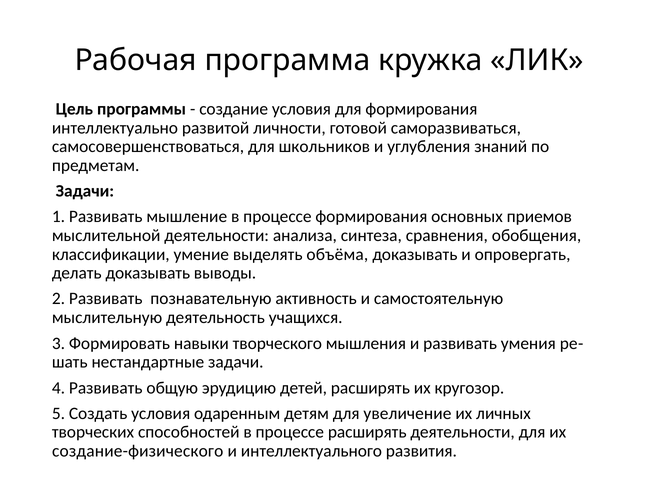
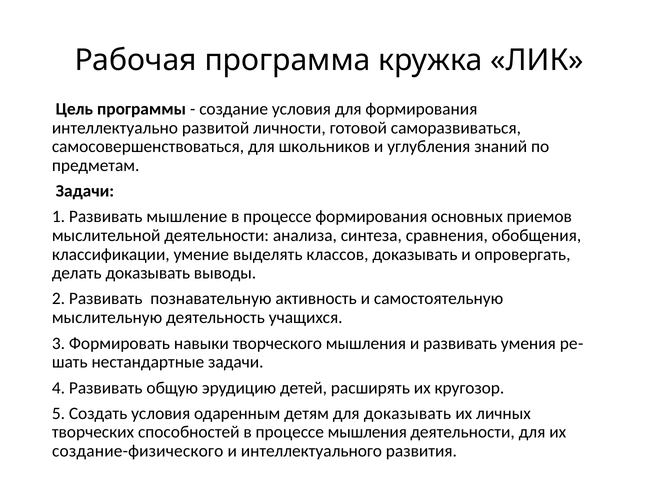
объёма: объёма -> классов (337, 254)
для увеличение: увеличение -> доказывать (407, 414)
процессе расширять: расширять -> мышления (367, 432)
